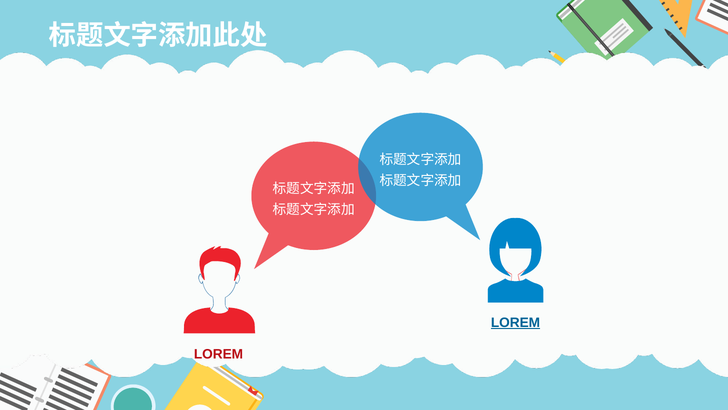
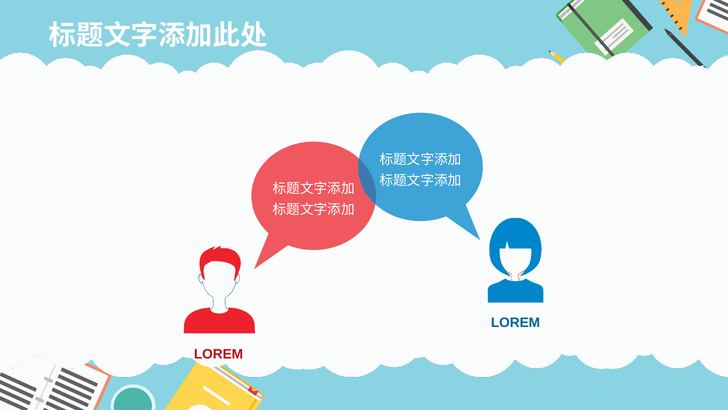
LOREM underline: present -> none (515, 322)
